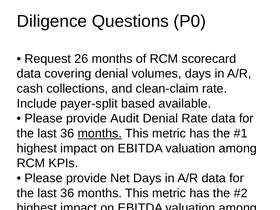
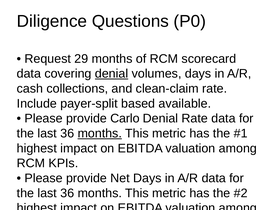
26: 26 -> 29 (81, 59)
denial underline: none -> present (112, 74)
Audit: Audit -> Carlo (125, 118)
